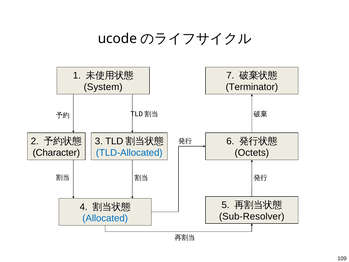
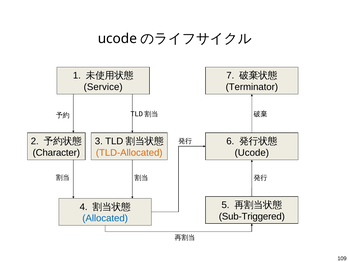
System: System -> Service (103, 87)
TLD-Allocated colour: blue -> orange (129, 153)
Octets: Octets -> Ucode (252, 153)
Sub-Resolver: Sub-Resolver -> Sub-Triggered (252, 216)
